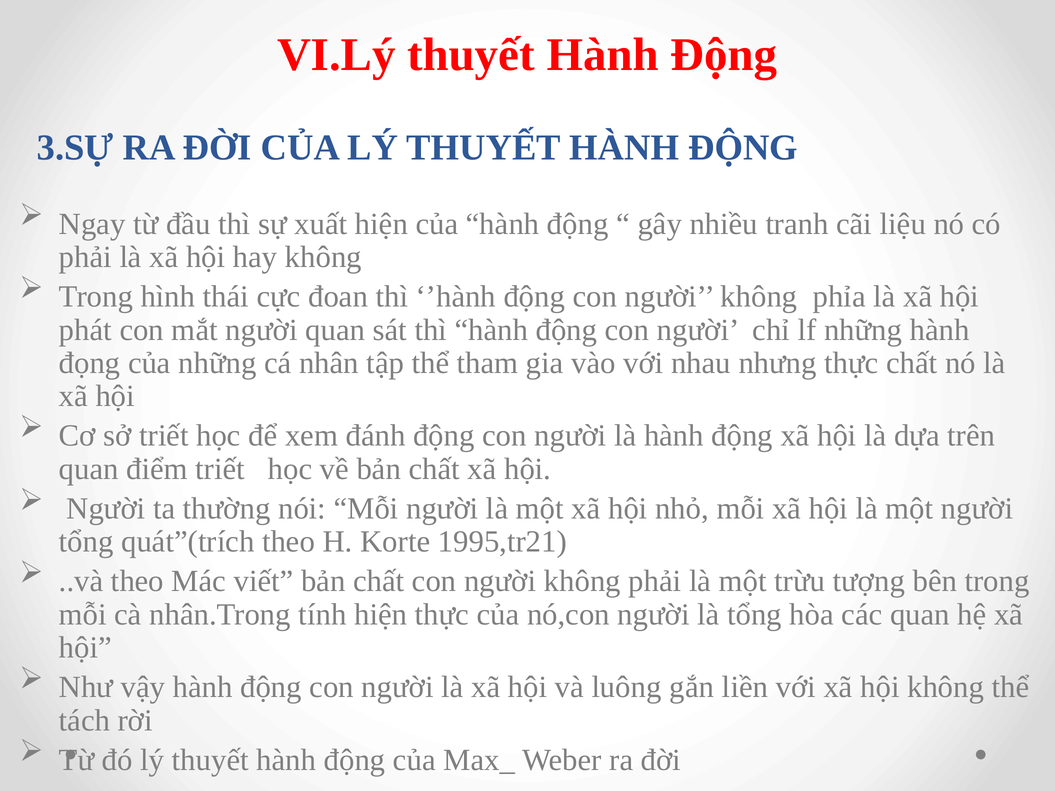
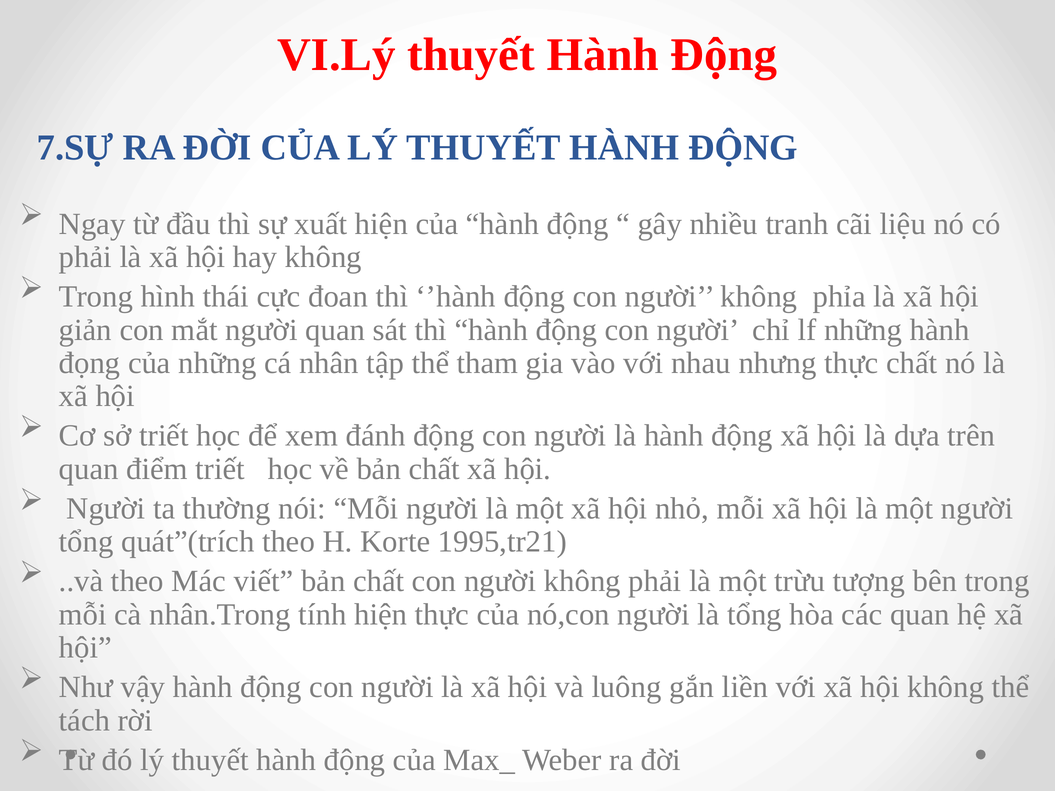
3.SỰ: 3.SỰ -> 7.SỰ (75, 148)
phát: phát -> giản (85, 330)
